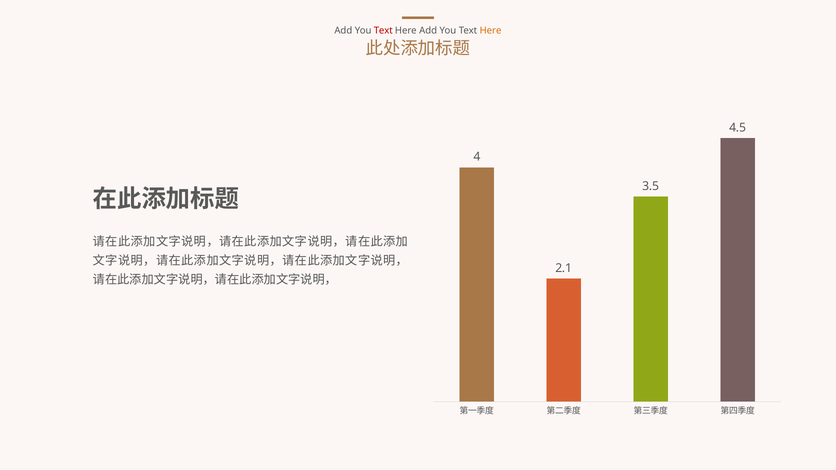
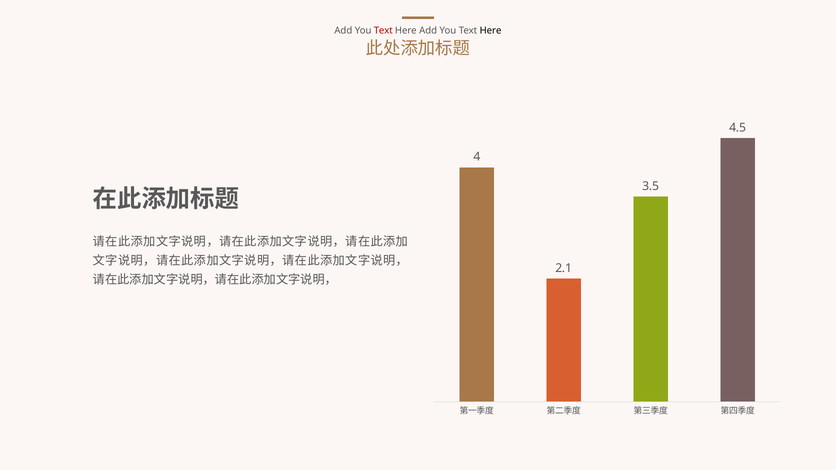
Here colour: orange -> black (491, 31)
